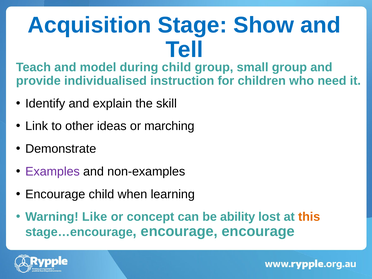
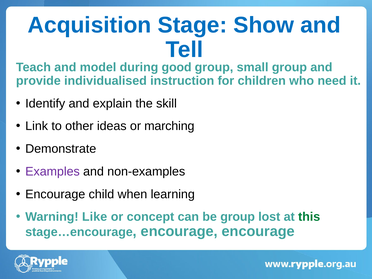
during child: child -> good (177, 67)
be ability: ability -> group (238, 217)
this colour: orange -> green (309, 217)
